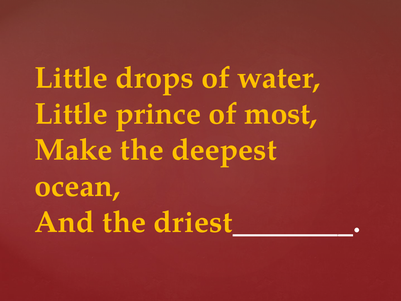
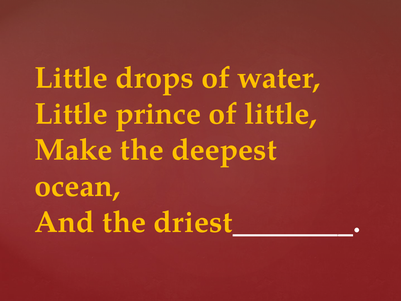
of most: most -> little (281, 114)
